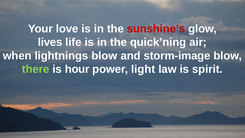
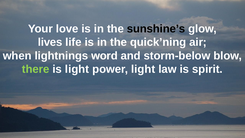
sunshine’s colour: red -> black (156, 29)
lightnings blow: blow -> word (104, 56)
storm-image: storm-image -> storm-below (177, 56)
is hour: hour -> light (77, 69)
